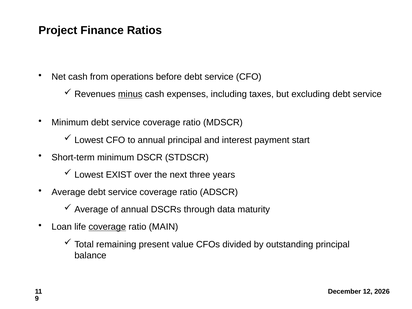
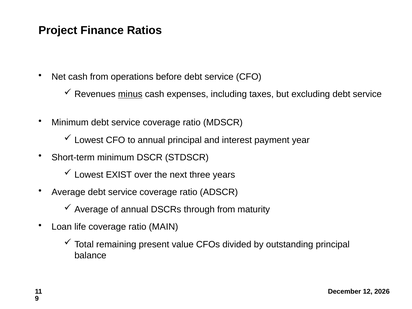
start: start -> year (301, 140)
through data: data -> from (226, 210)
coverage underline: present -> none (107, 227)
